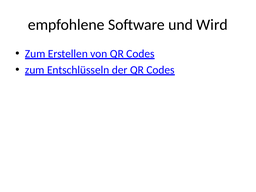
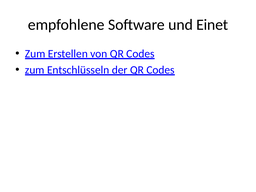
Wird: Wird -> Einet (212, 25)
